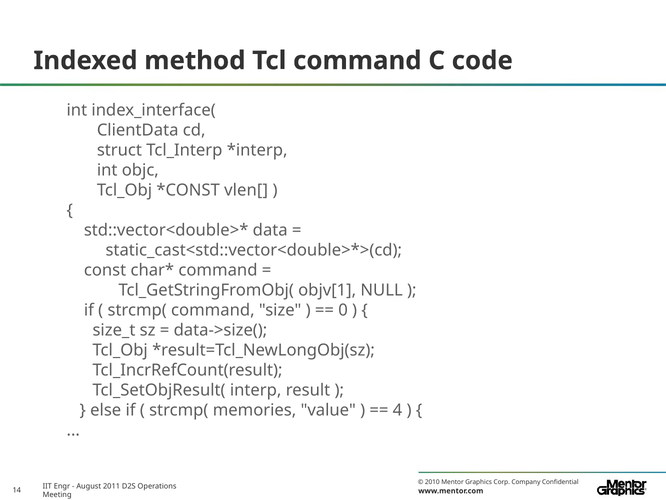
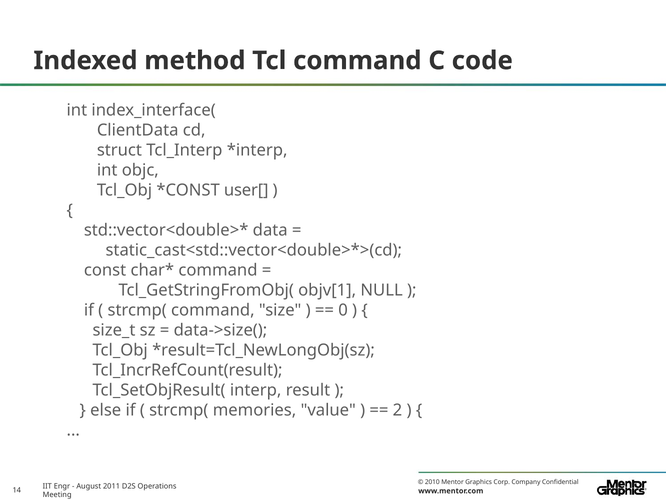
vlen[: vlen[ -> user[ (246, 190)
4: 4 -> 2 (398, 410)
